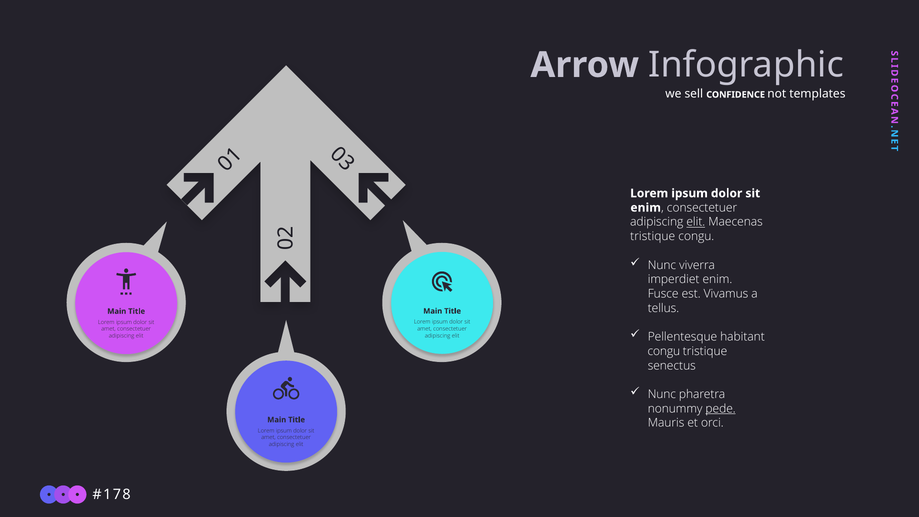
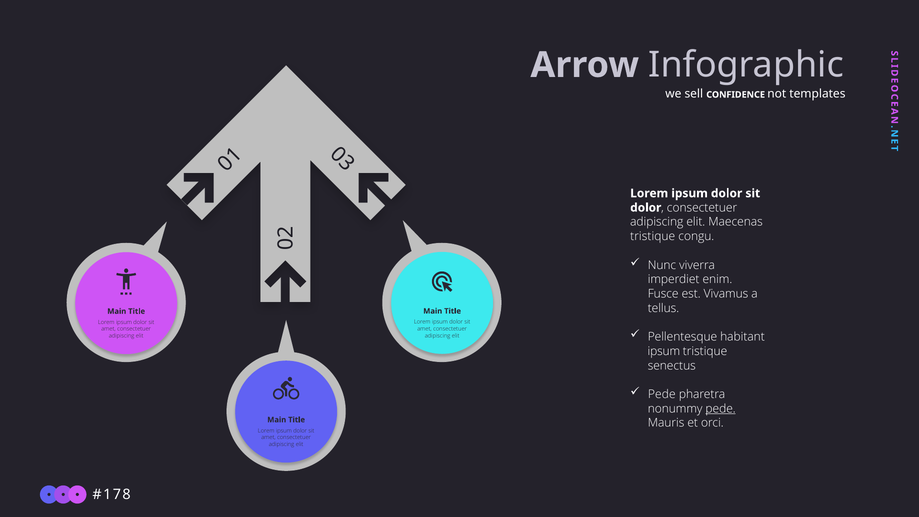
enim: enim -> dolor (646, 208)
elit underline: present -> none (696, 222)
congu: congu -> ipsum (664, 351)
Nunc: Nunc -> Pede (662, 394)
